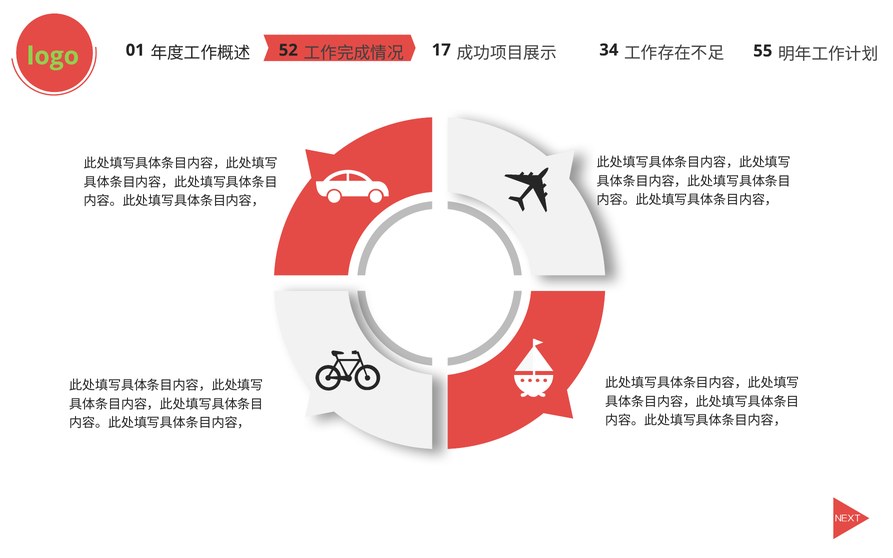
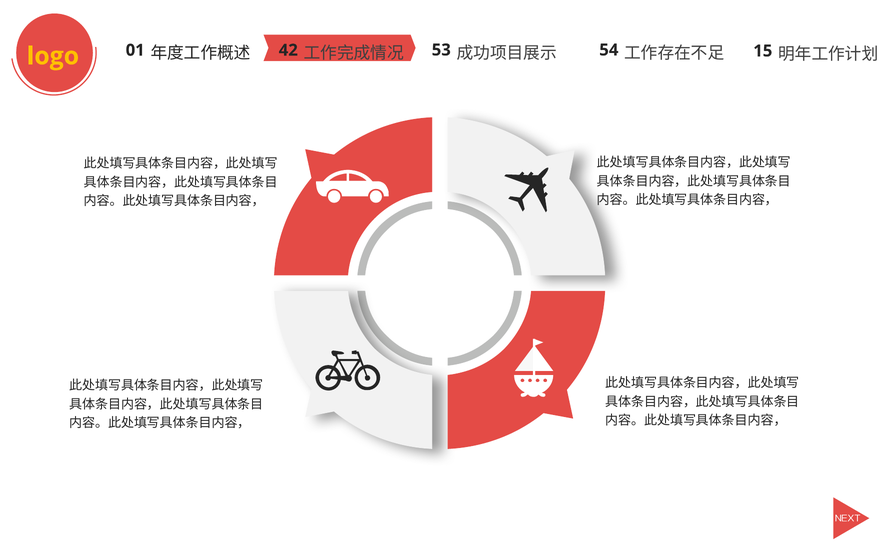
logo colour: light green -> yellow (53, 56)
52: 52 -> 42 (288, 50)
17: 17 -> 53 (441, 50)
34: 34 -> 54 (609, 50)
55: 55 -> 15 (763, 51)
